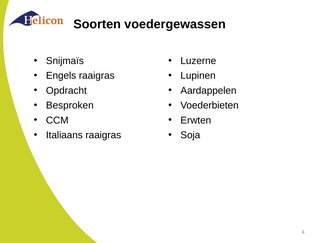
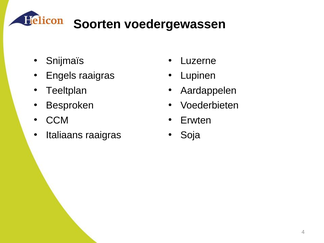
Opdracht: Opdracht -> Teeltplan (66, 91)
